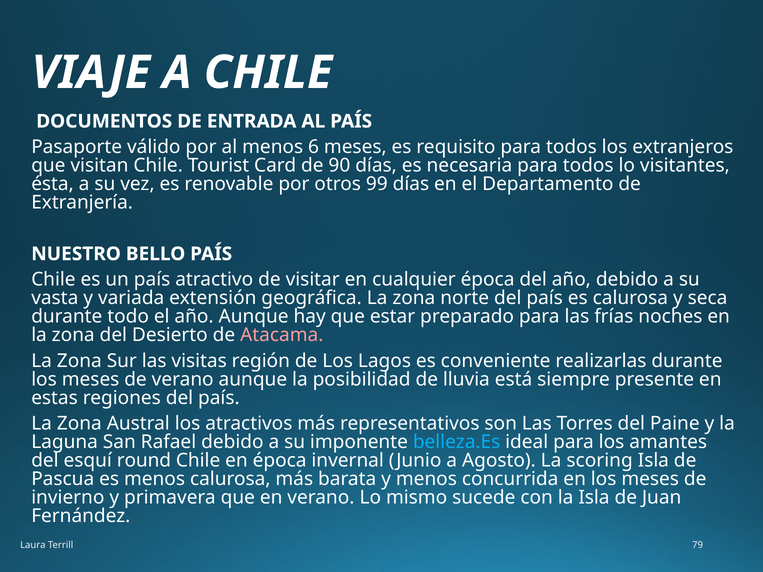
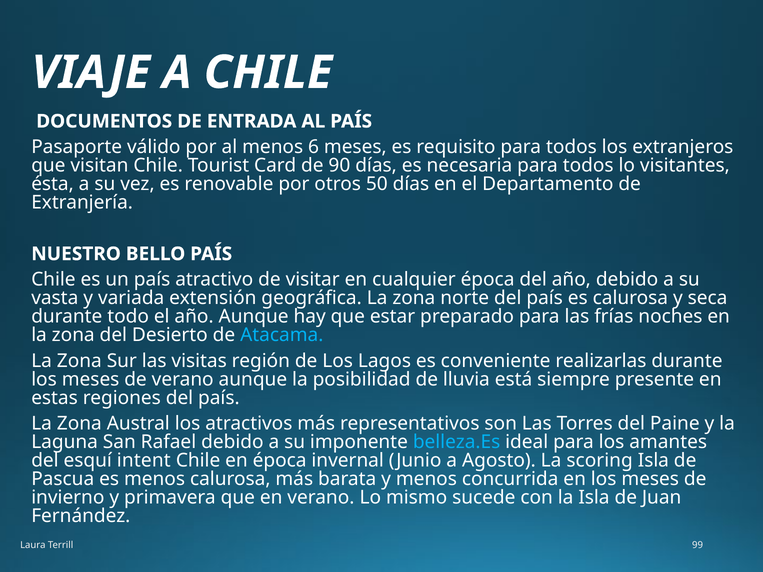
99: 99 -> 50 (377, 184)
Atacama colour: pink -> light blue (282, 335)
round: round -> intent (144, 461)
79: 79 -> 99 (698, 546)
